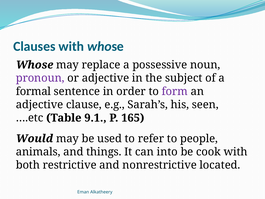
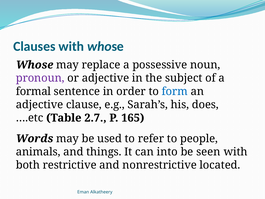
form colour: purple -> blue (175, 91)
seen: seen -> does (205, 105)
9.1: 9.1 -> 2.7 (95, 118)
Would: Would -> Words (35, 138)
cook: cook -> seen (208, 152)
